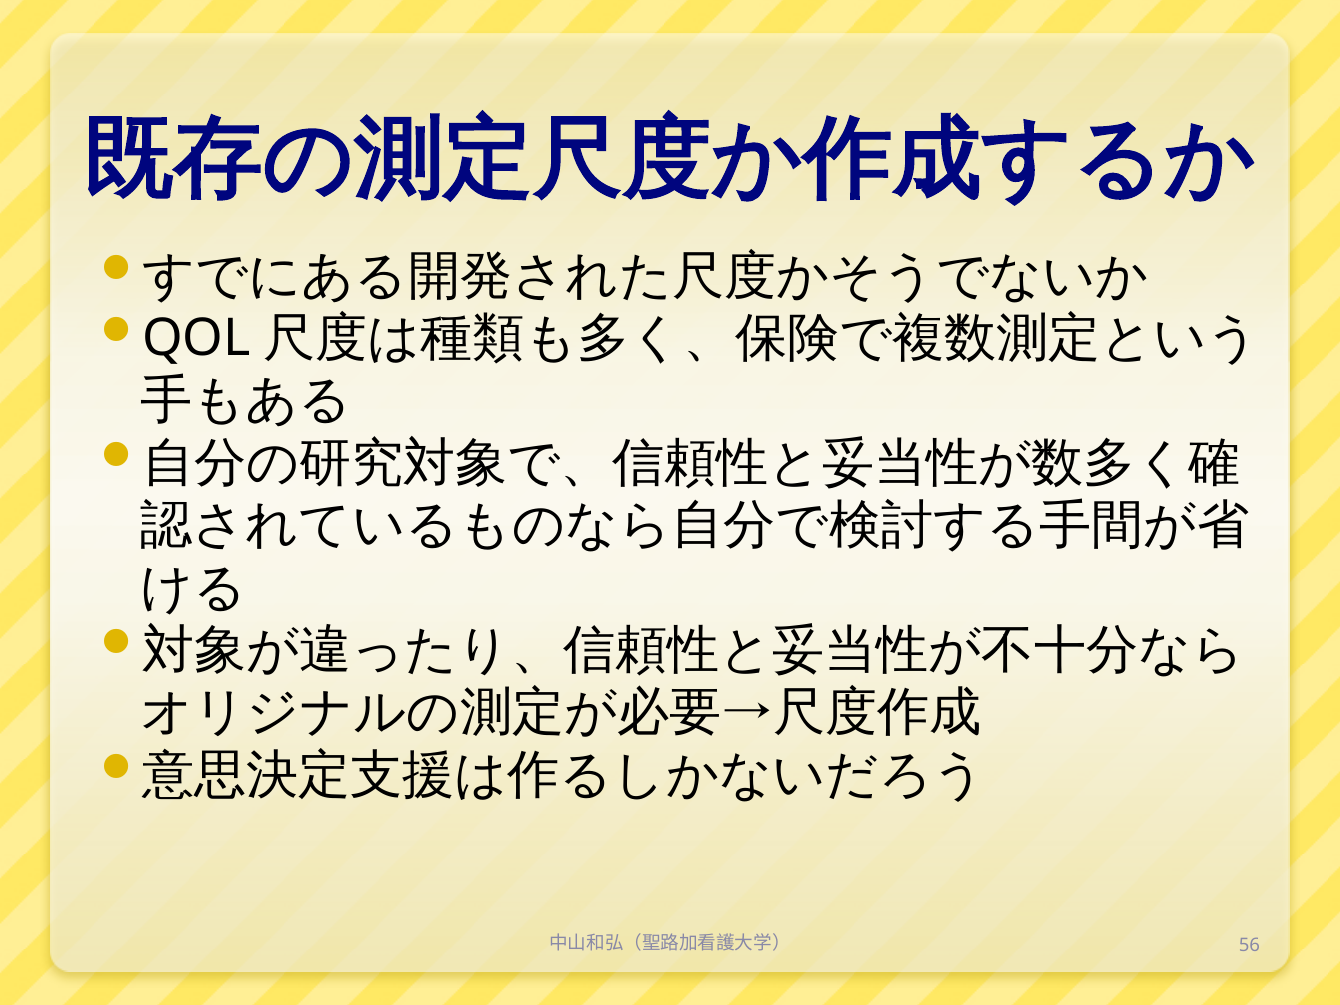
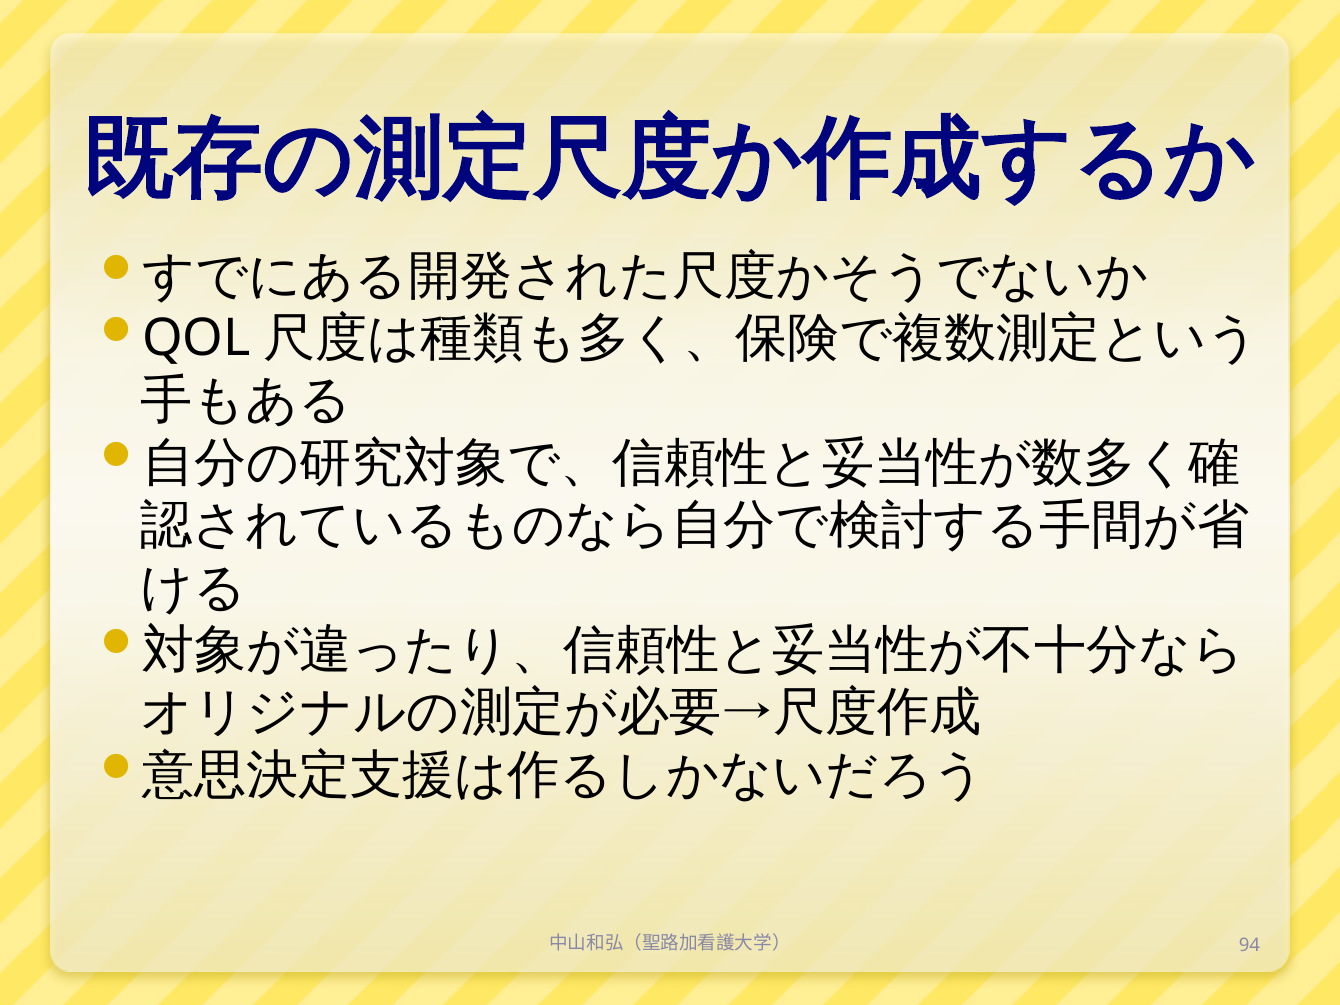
56: 56 -> 94 (1249, 945)
